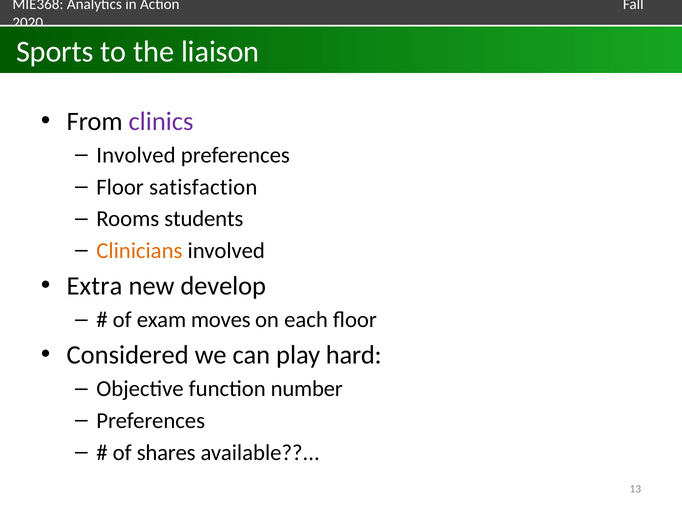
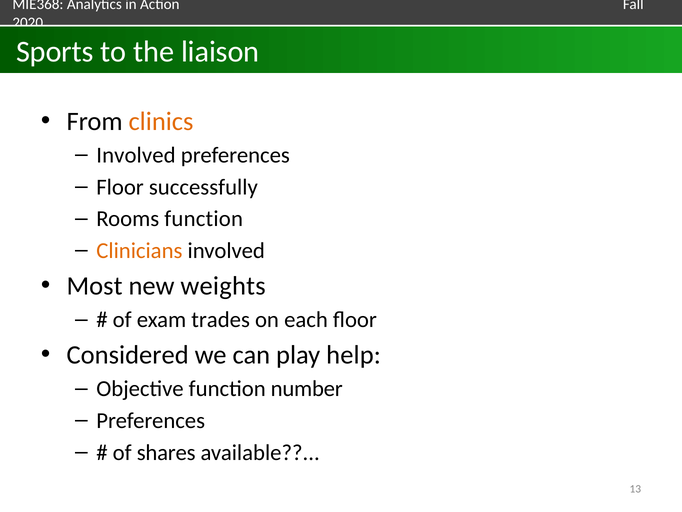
clinics colour: purple -> orange (161, 121)
satisfaction: satisfaction -> successfully (203, 187)
Rooms students: students -> function (204, 219)
Extra: Extra -> Most (95, 286)
develop: develop -> weights (223, 286)
moves: moves -> trades (221, 319)
hard: hard -> help (354, 355)
